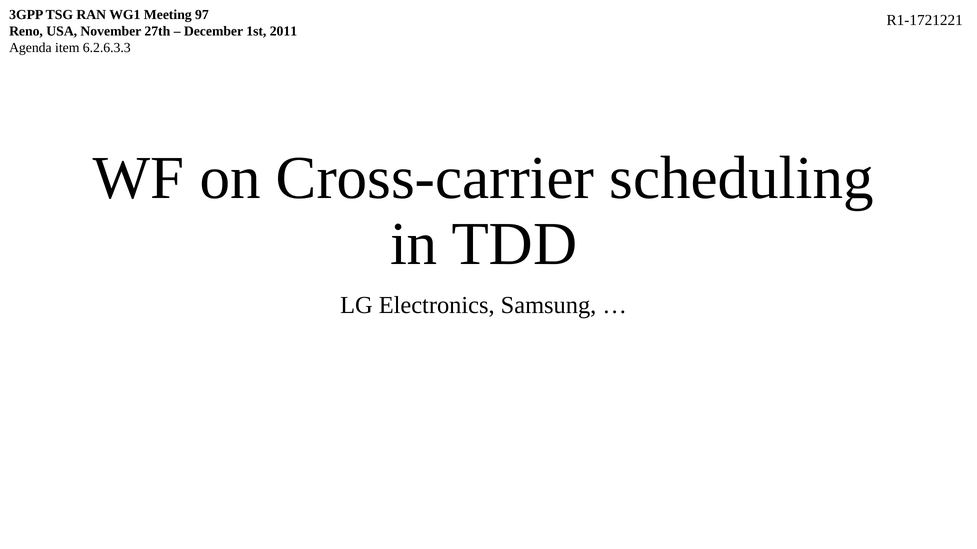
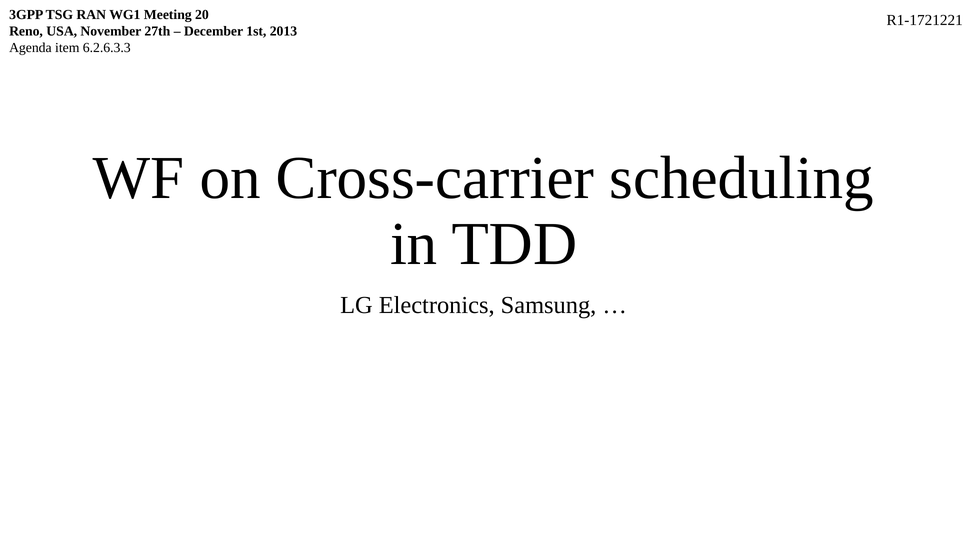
97: 97 -> 20 (202, 15)
2011: 2011 -> 2013 (283, 31)
